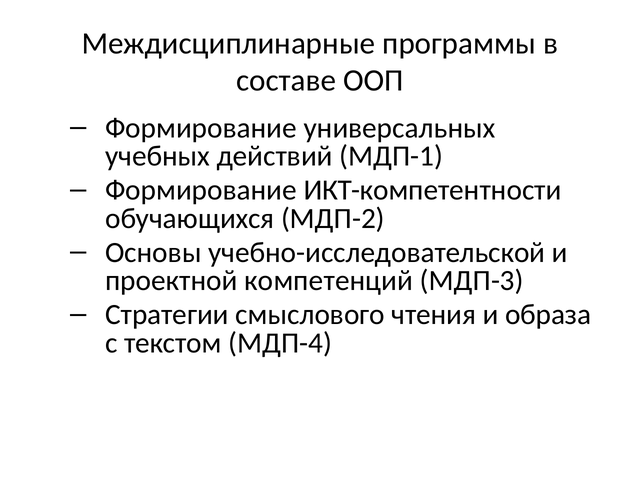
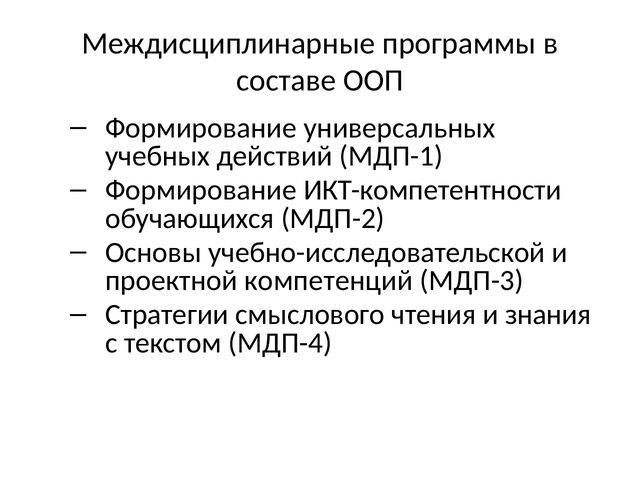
образа: образа -> знания (548, 315)
